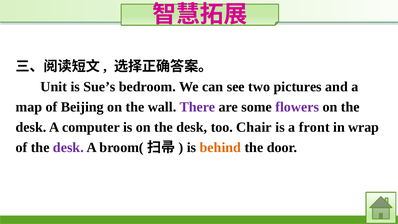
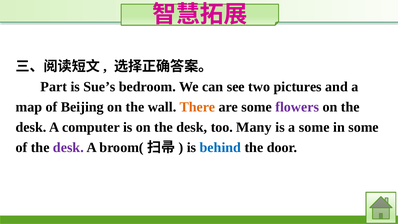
Unit: Unit -> Part (54, 87)
There colour: purple -> orange (197, 107)
Chair: Chair -> Many (254, 127)
a front: front -> some (314, 127)
in wrap: wrap -> some (364, 127)
behind colour: orange -> blue (220, 147)
